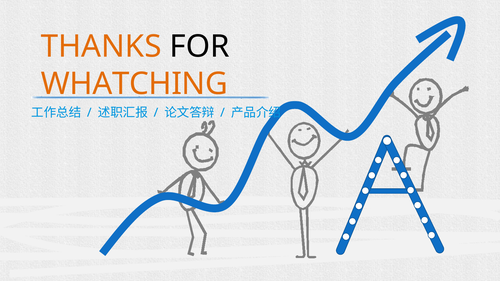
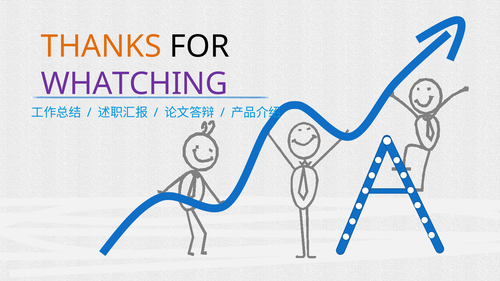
WHATCHING colour: orange -> purple (134, 84)
